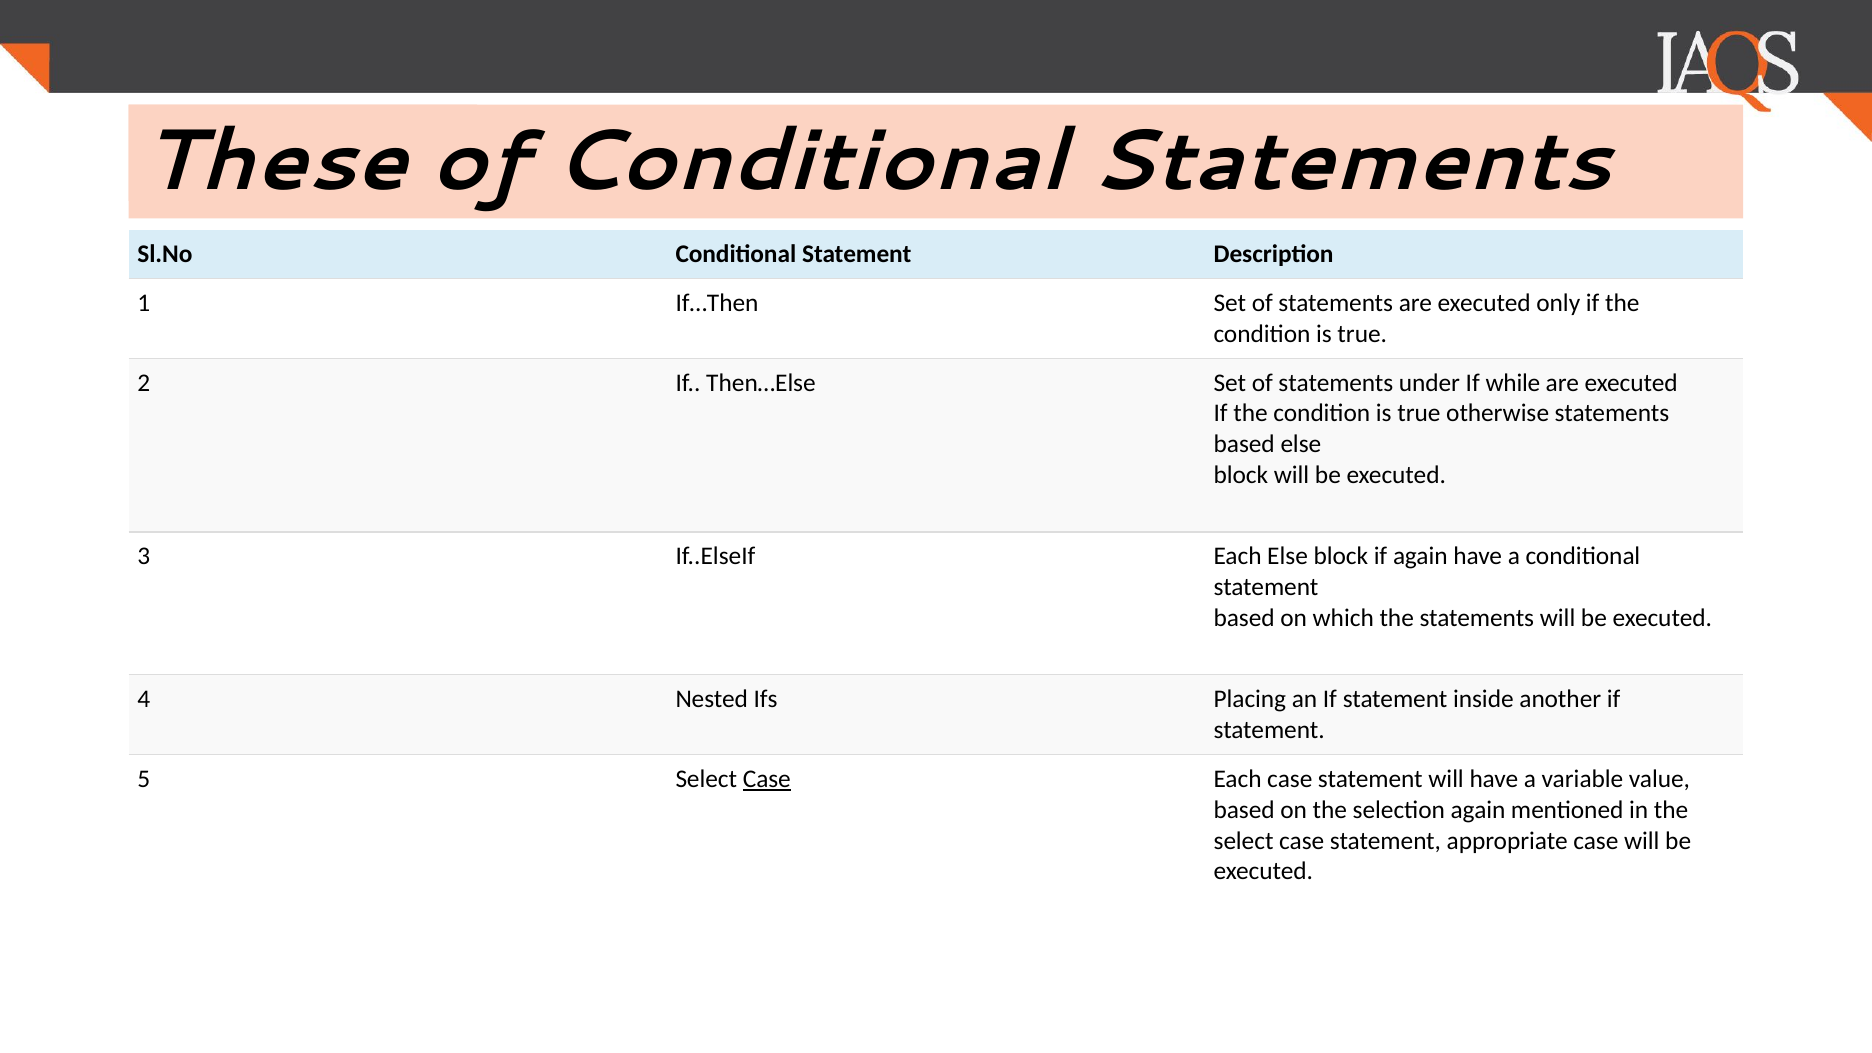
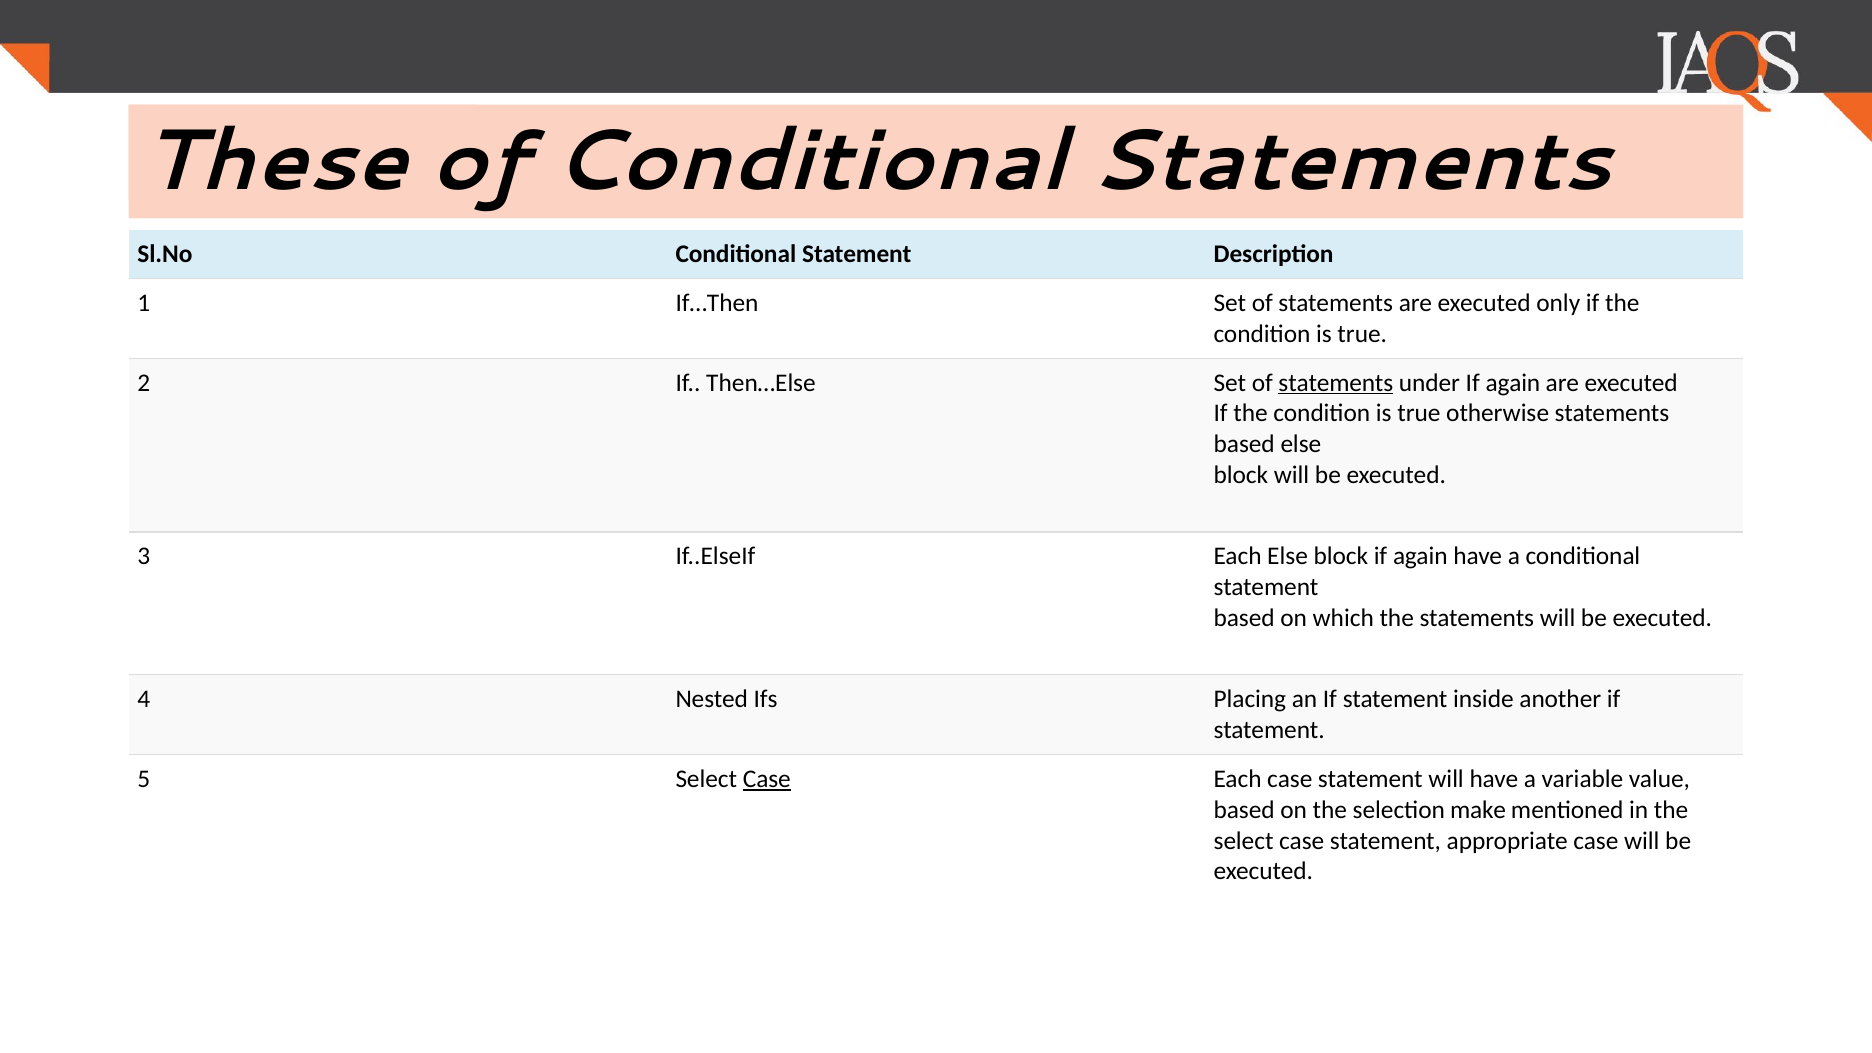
statements underline: none -> present (1336, 383)
under If while: while -> again (1513, 383)
selection again: again -> make (1478, 810)
